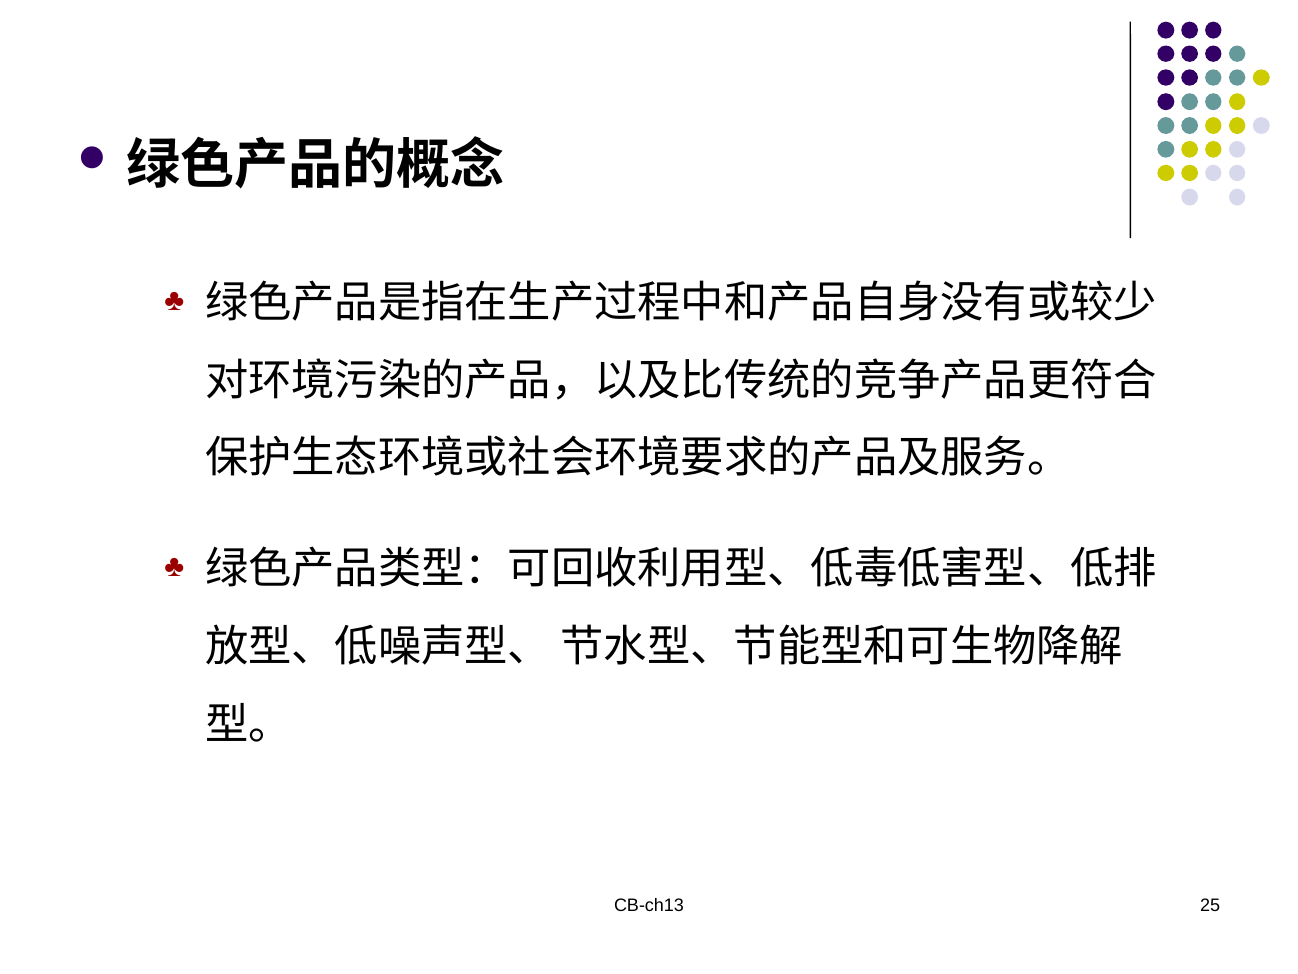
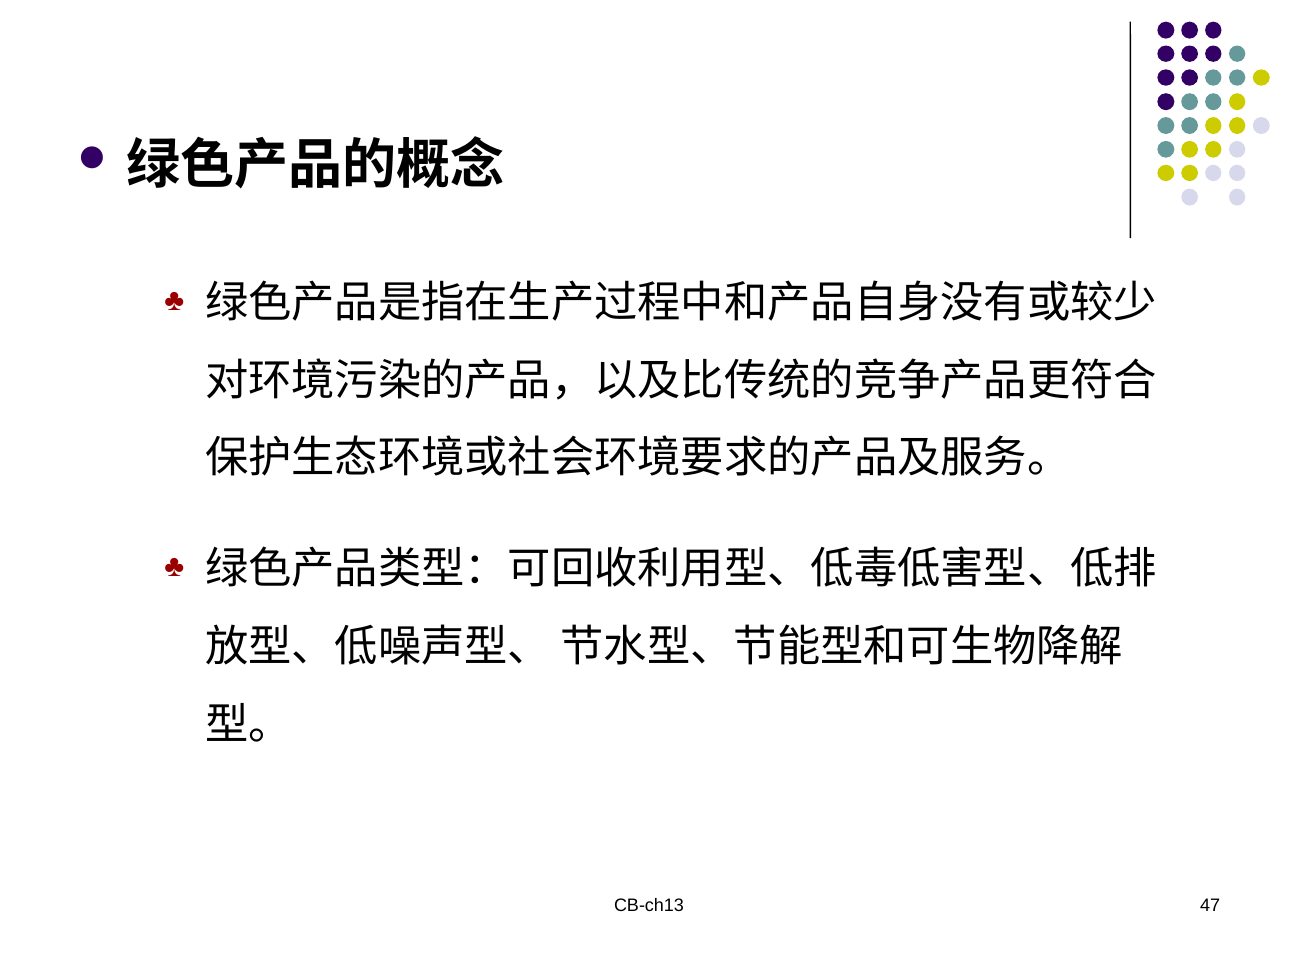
25: 25 -> 47 (1210, 906)
